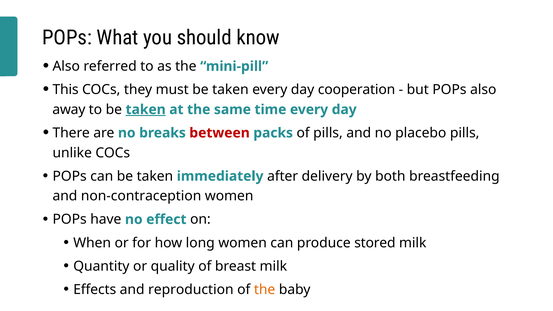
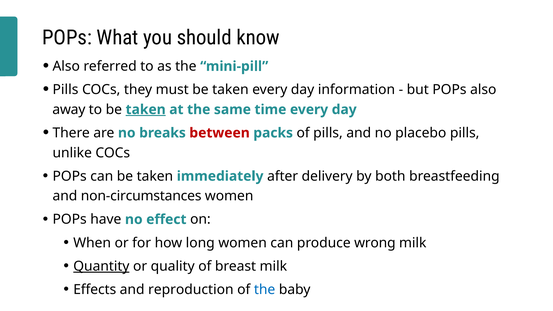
This: This -> Pills (65, 90)
cooperation: cooperation -> information (356, 90)
non-contraception: non-contraception -> non-circumstances (141, 196)
stored: stored -> wrong (375, 243)
Quantity underline: none -> present (101, 266)
the colour: orange -> blue (265, 290)
